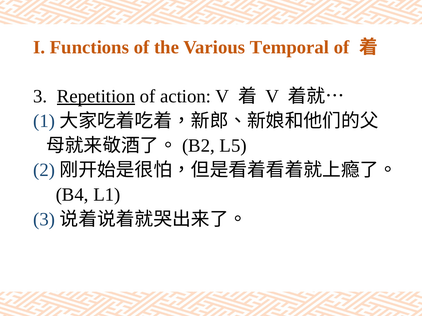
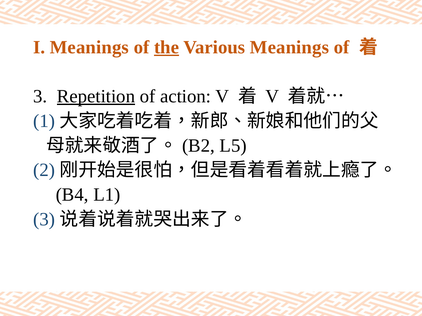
I Functions: Functions -> Meanings (89, 47)
the underline: none -> present (167, 47)
Various Temporal: Temporal -> Meanings (289, 47)
